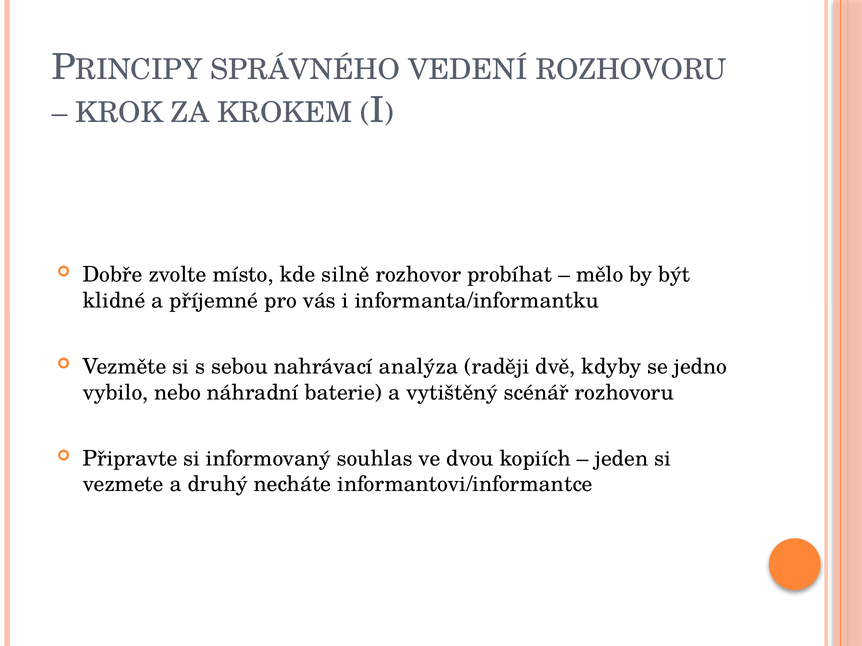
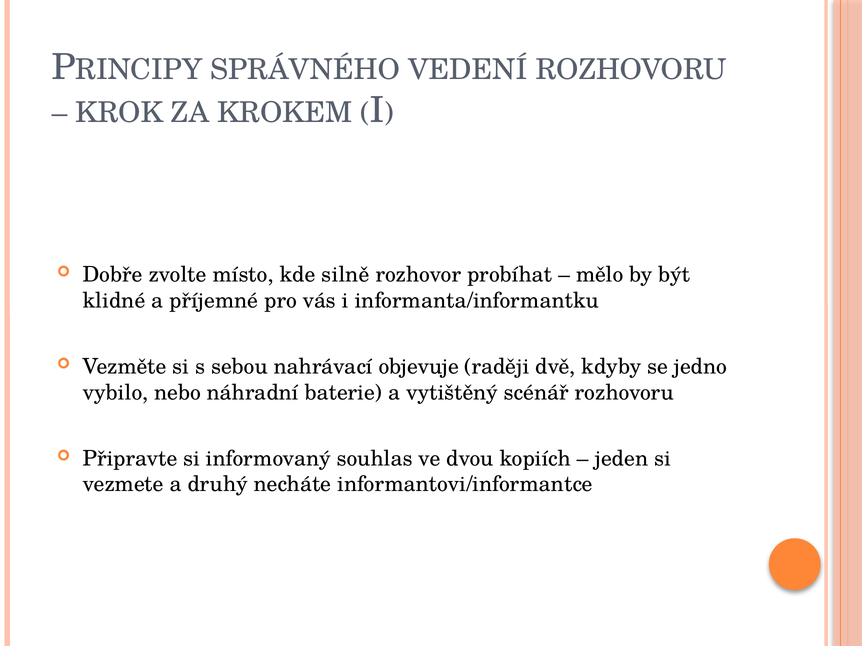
analýza: analýza -> objevuje (419, 367)
